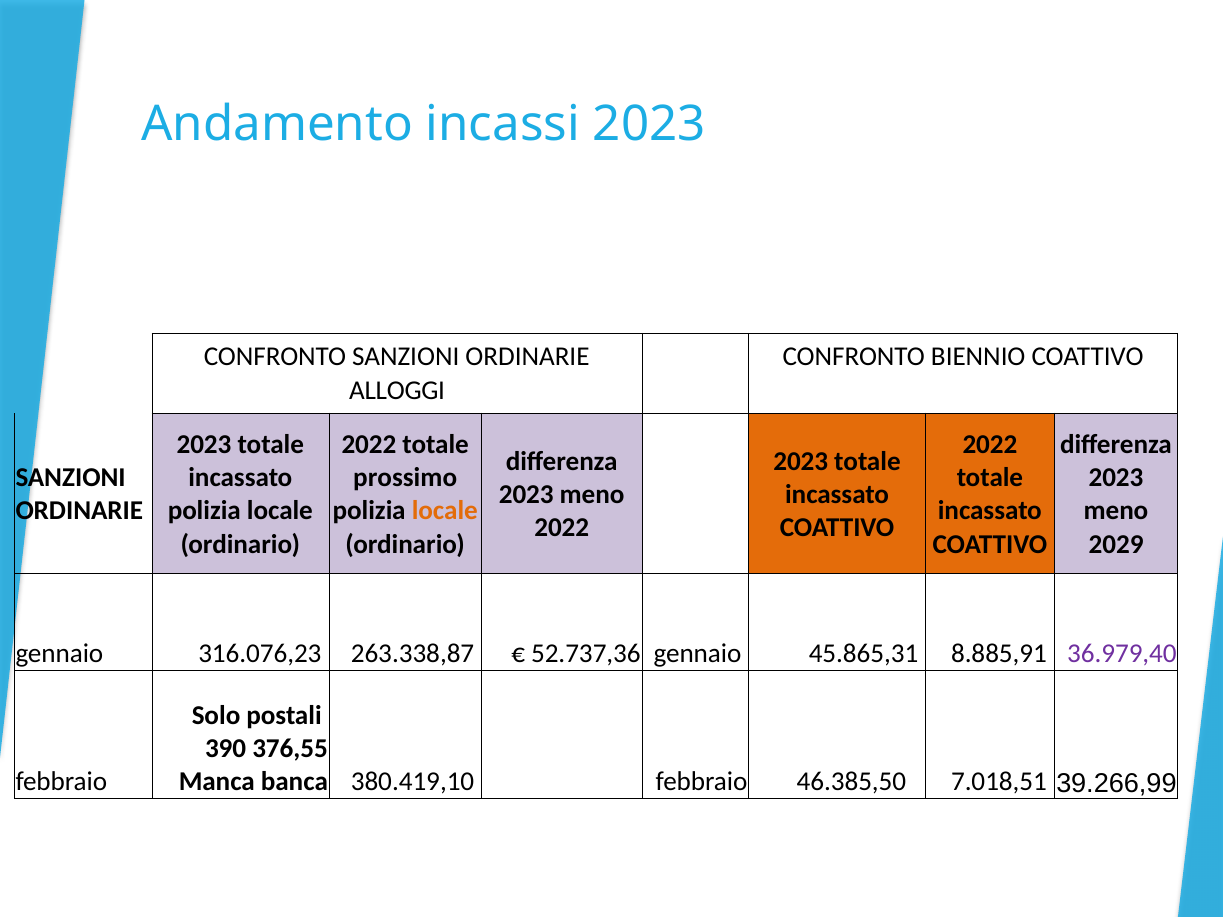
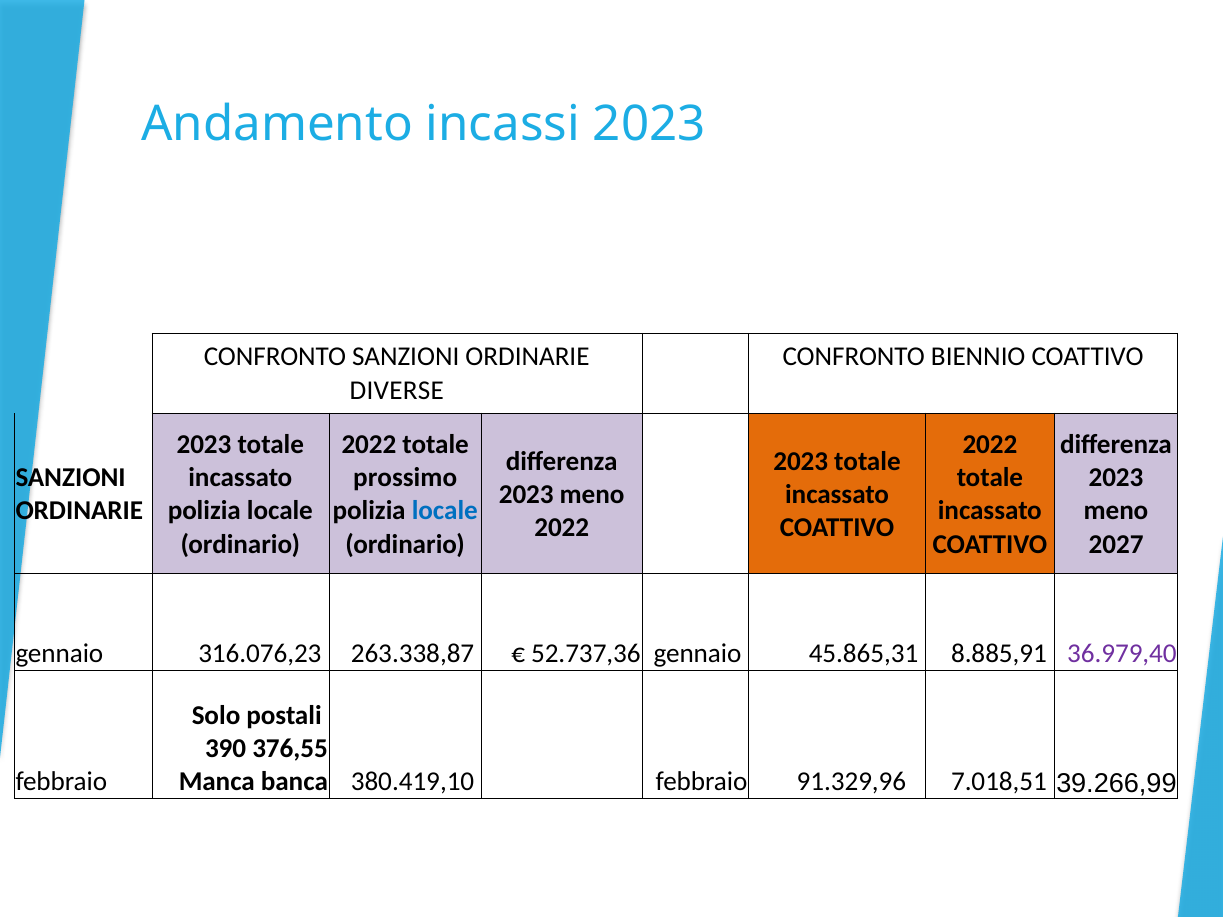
ALLOGGI: ALLOGGI -> DIVERSE (397, 390)
locale colour: orange -> blue (445, 511)
2029: 2029 -> 2027 (1116, 544)
46.385,50: 46.385,50 -> 91.329,96 (851, 782)
